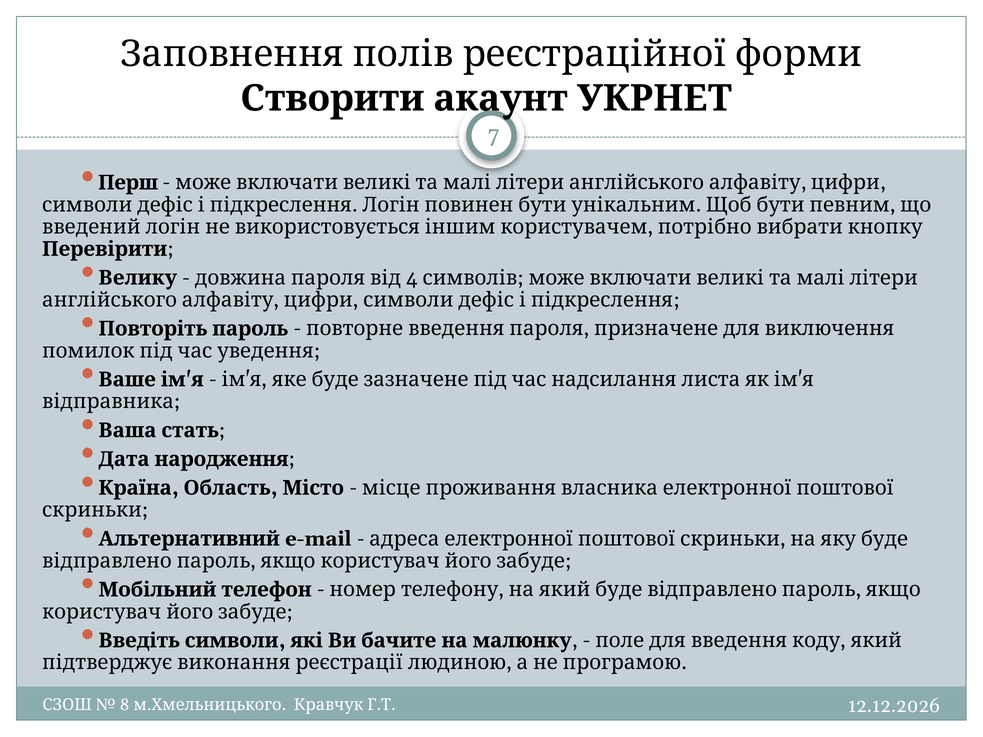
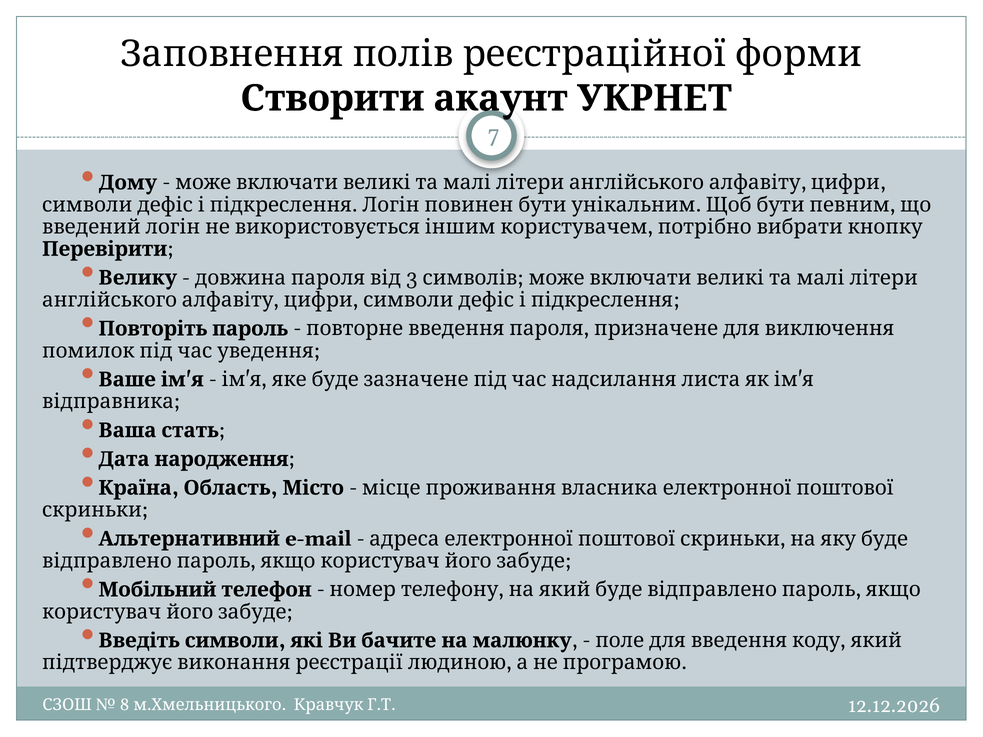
Перш: Перш -> Дому (128, 183)
4: 4 -> 3 (412, 278)
